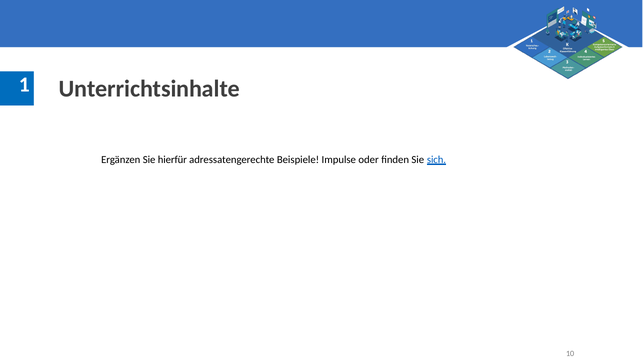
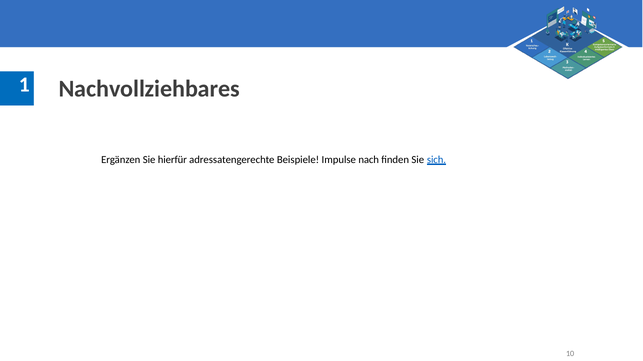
Unterrichtsinhalte: Unterrichtsinhalte -> Nachvollziehbares (149, 89)
oder: oder -> nach (369, 160)
